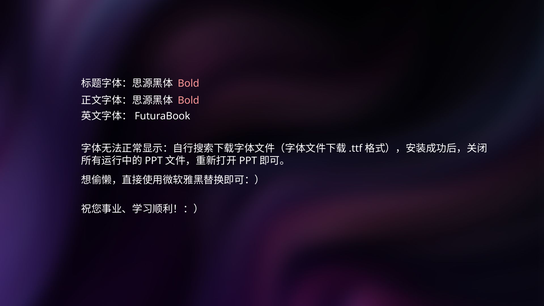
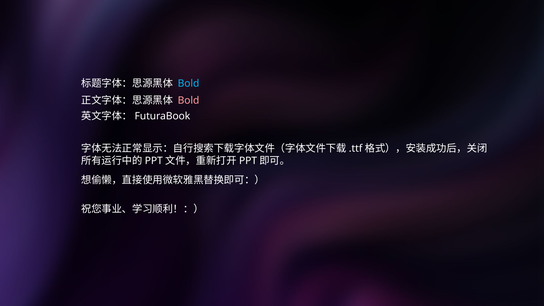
Bold colour: pink -> light blue (189, 84)
